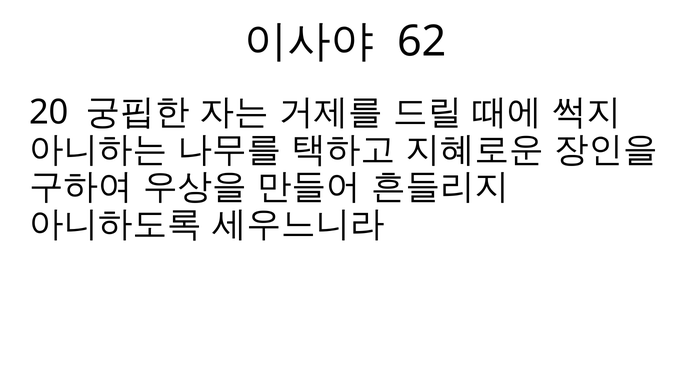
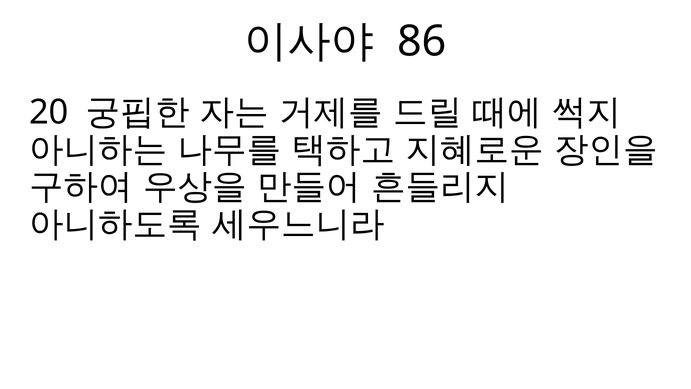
62: 62 -> 86 (422, 42)
